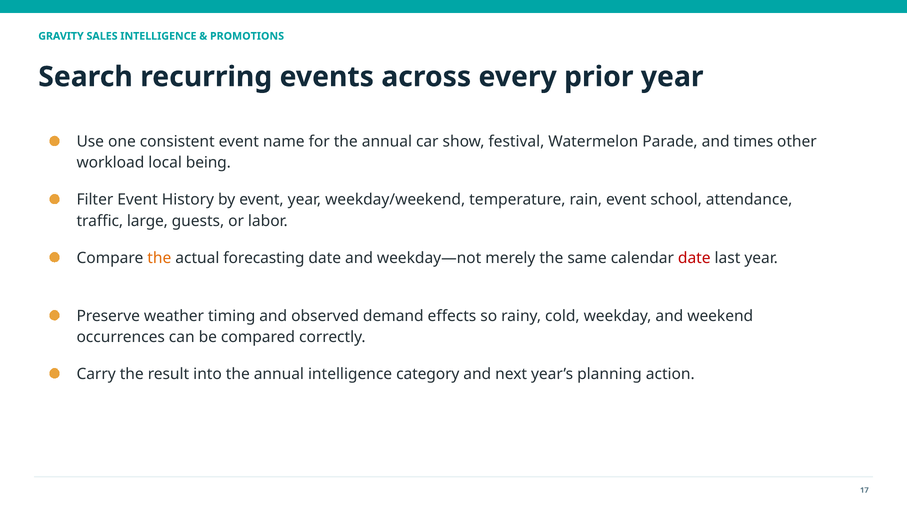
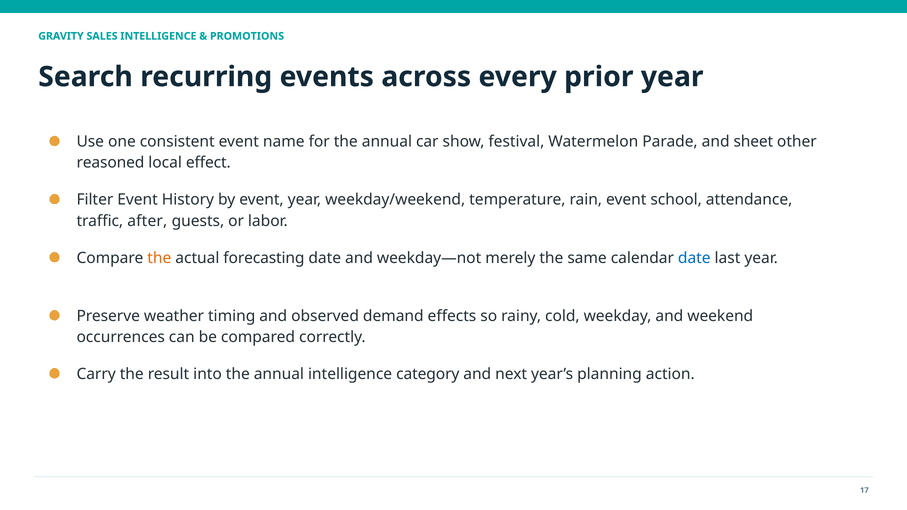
times: times -> sheet (753, 142)
workload: workload -> reasoned (110, 163)
being: being -> effect (208, 163)
large: large -> after (147, 221)
date colour: red -> blue (694, 258)
